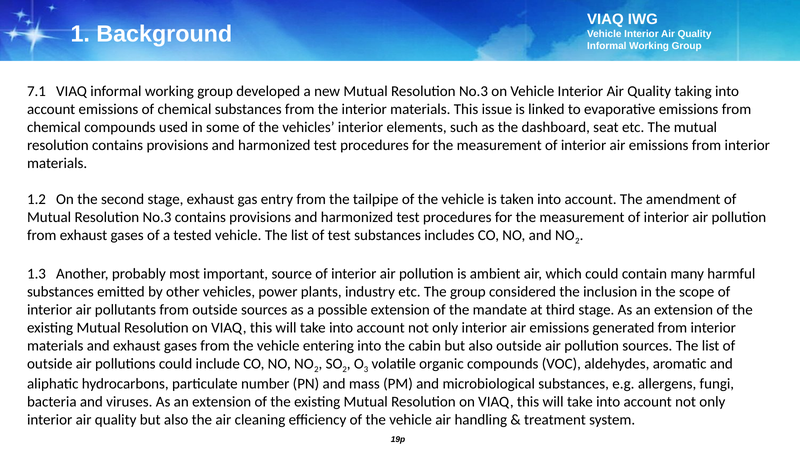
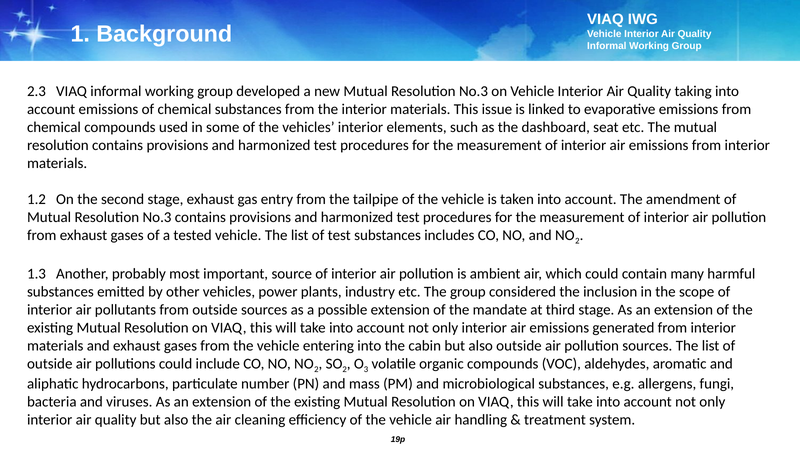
7.1: 7.1 -> 2.3 (36, 91)
